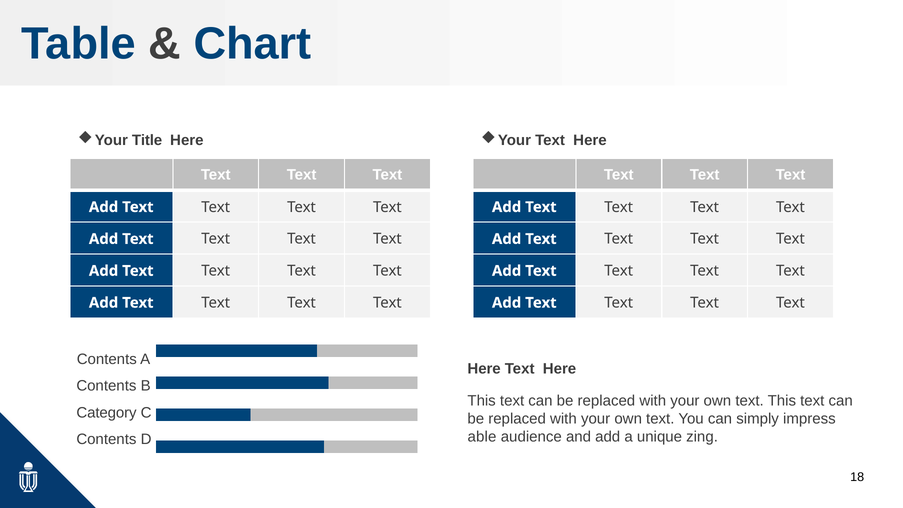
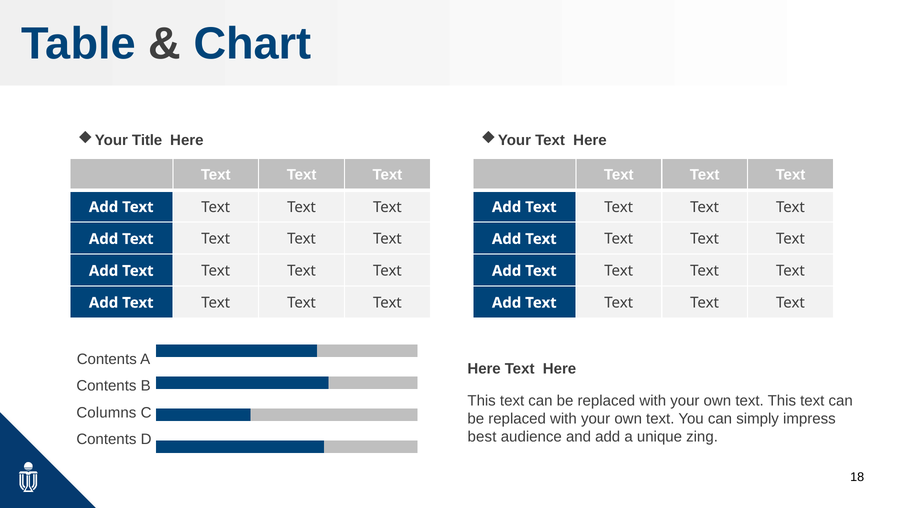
Category: Category -> Columns (106, 413)
able: able -> best (482, 437)
